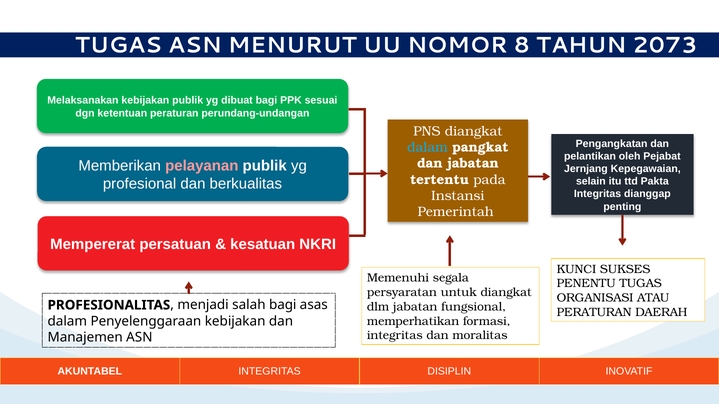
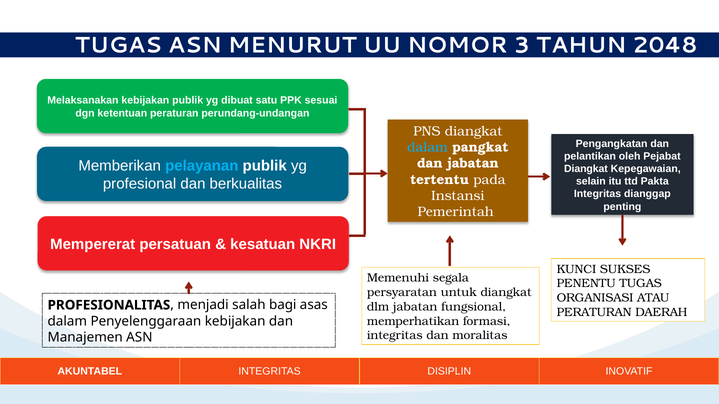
8: 8 -> 3 (522, 45)
2073: 2073 -> 2048 (665, 45)
dibuat bagi: bagi -> satu (266, 101)
pelayanan colour: pink -> light blue (202, 166)
Jernjang: Jernjang -> Diangkat (586, 169)
